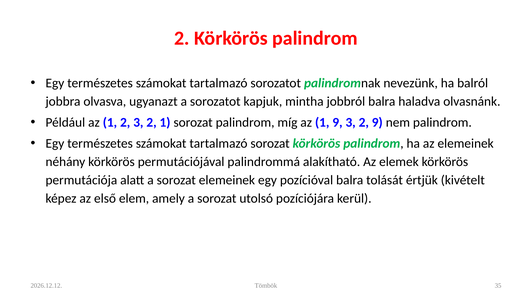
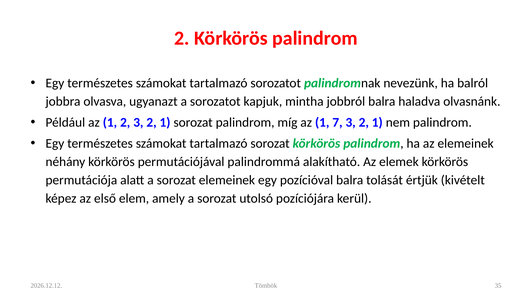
1 9: 9 -> 7 (337, 122)
9: 9 -> 1 (377, 122)
